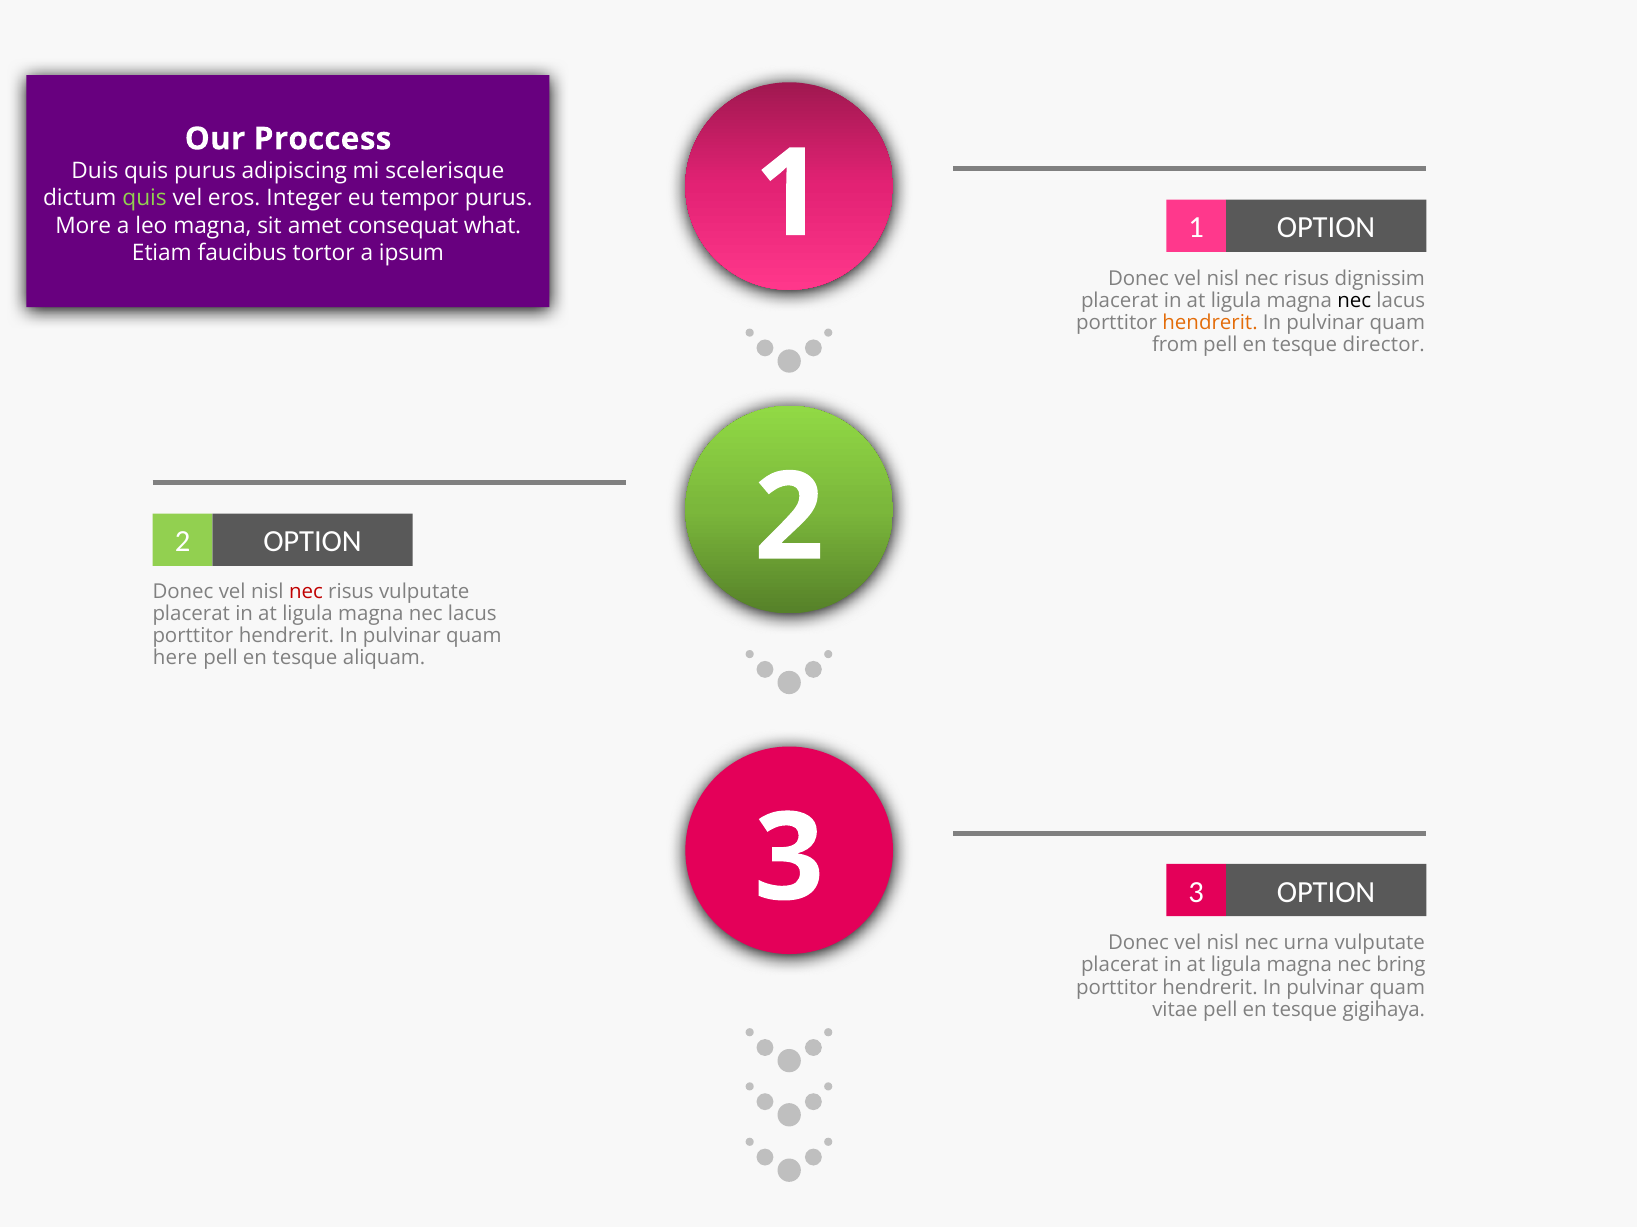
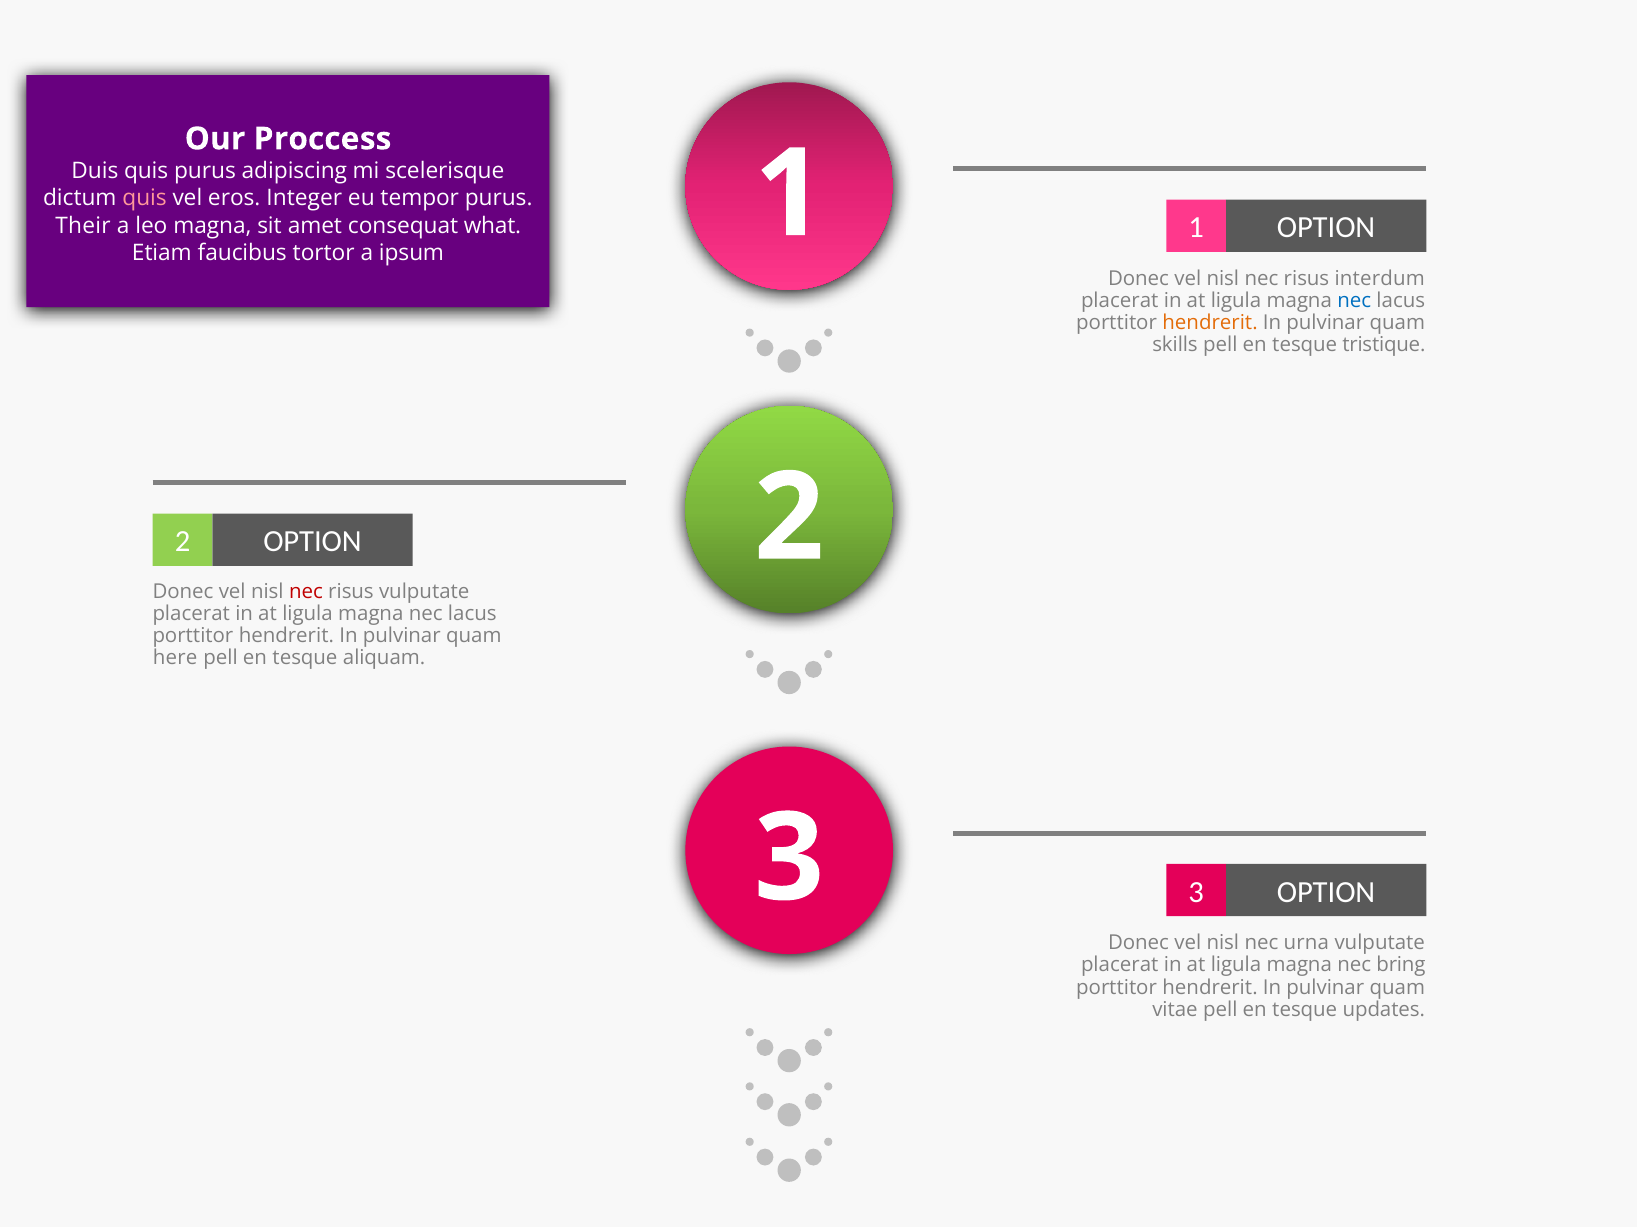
quis colour: light green -> pink (145, 198)
More: More -> Their (83, 226)
dignissim: dignissim -> interdum (1380, 279)
nec colour: black -> blue (1354, 301)
from: from -> skills (1175, 345)
director: director -> tristique (1384, 345)
gigihaya: gigihaya -> updates (1384, 1010)
